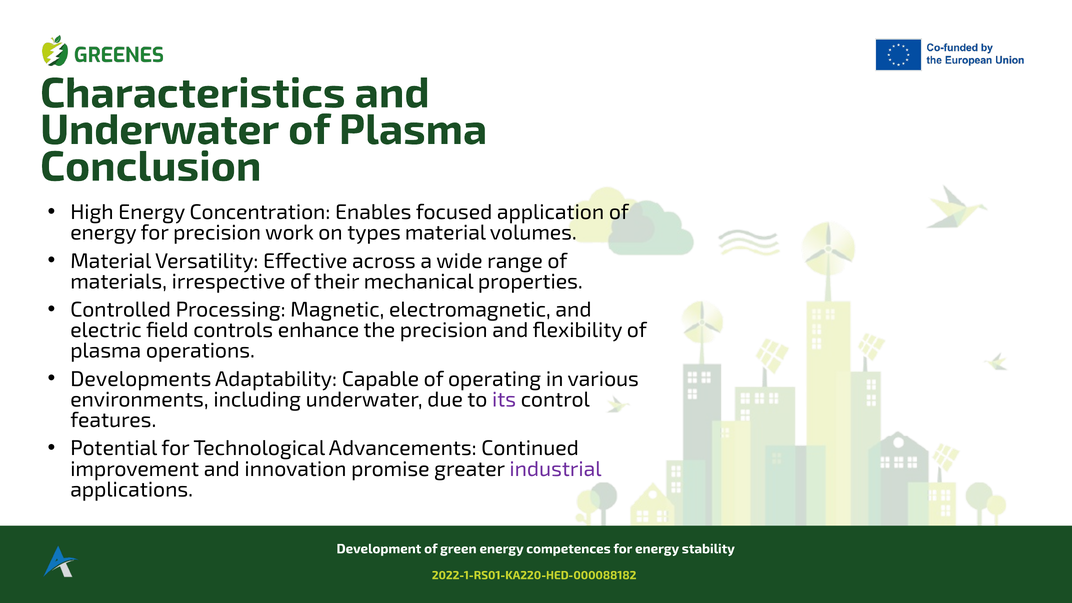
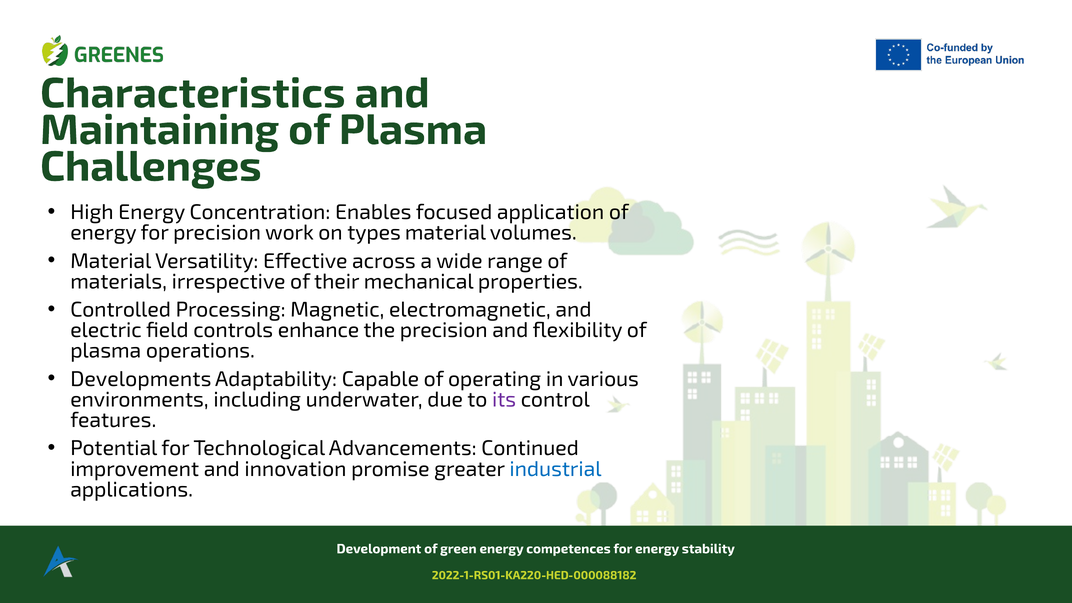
Underwater: Underwater -> Maintaining (160, 130)
Conclusion: Conclusion -> Challenges (151, 167)
industrial colour: purple -> blue (556, 469)
